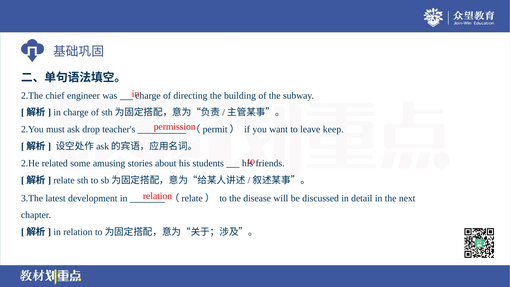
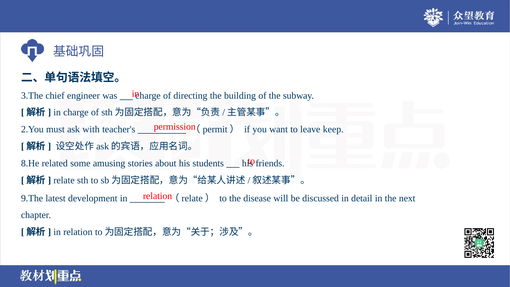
2.The: 2.The -> 3.The (32, 96)
drop: drop -> with (91, 129)
2.He: 2.He -> 8.He (30, 163)
3.The: 3.The -> 9.The (32, 198)
